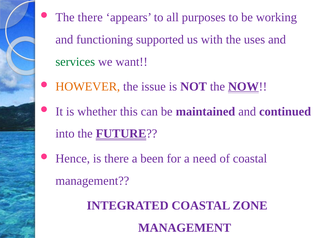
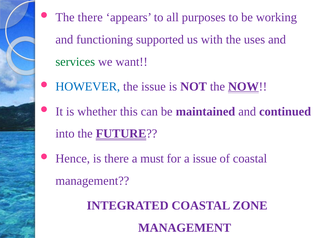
HOWEVER colour: orange -> blue (88, 86)
been: been -> must (152, 158)
a need: need -> issue (205, 158)
